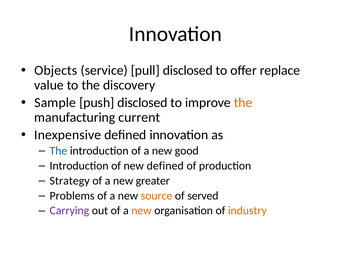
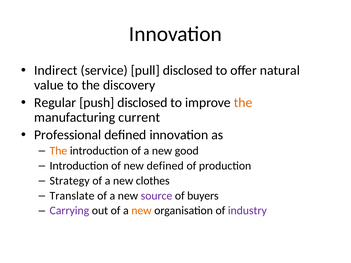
Objects: Objects -> Indirect (56, 70)
replace: replace -> natural (280, 70)
Sample: Sample -> Regular (55, 103)
Inexpensive: Inexpensive -> Professional (68, 135)
The colour: blue -> orange (58, 151)
greater: greater -> clothes (153, 181)
Problems: Problems -> Translate (72, 196)
source colour: orange -> purple (157, 196)
served: served -> buyers (203, 196)
industry colour: orange -> purple (247, 211)
